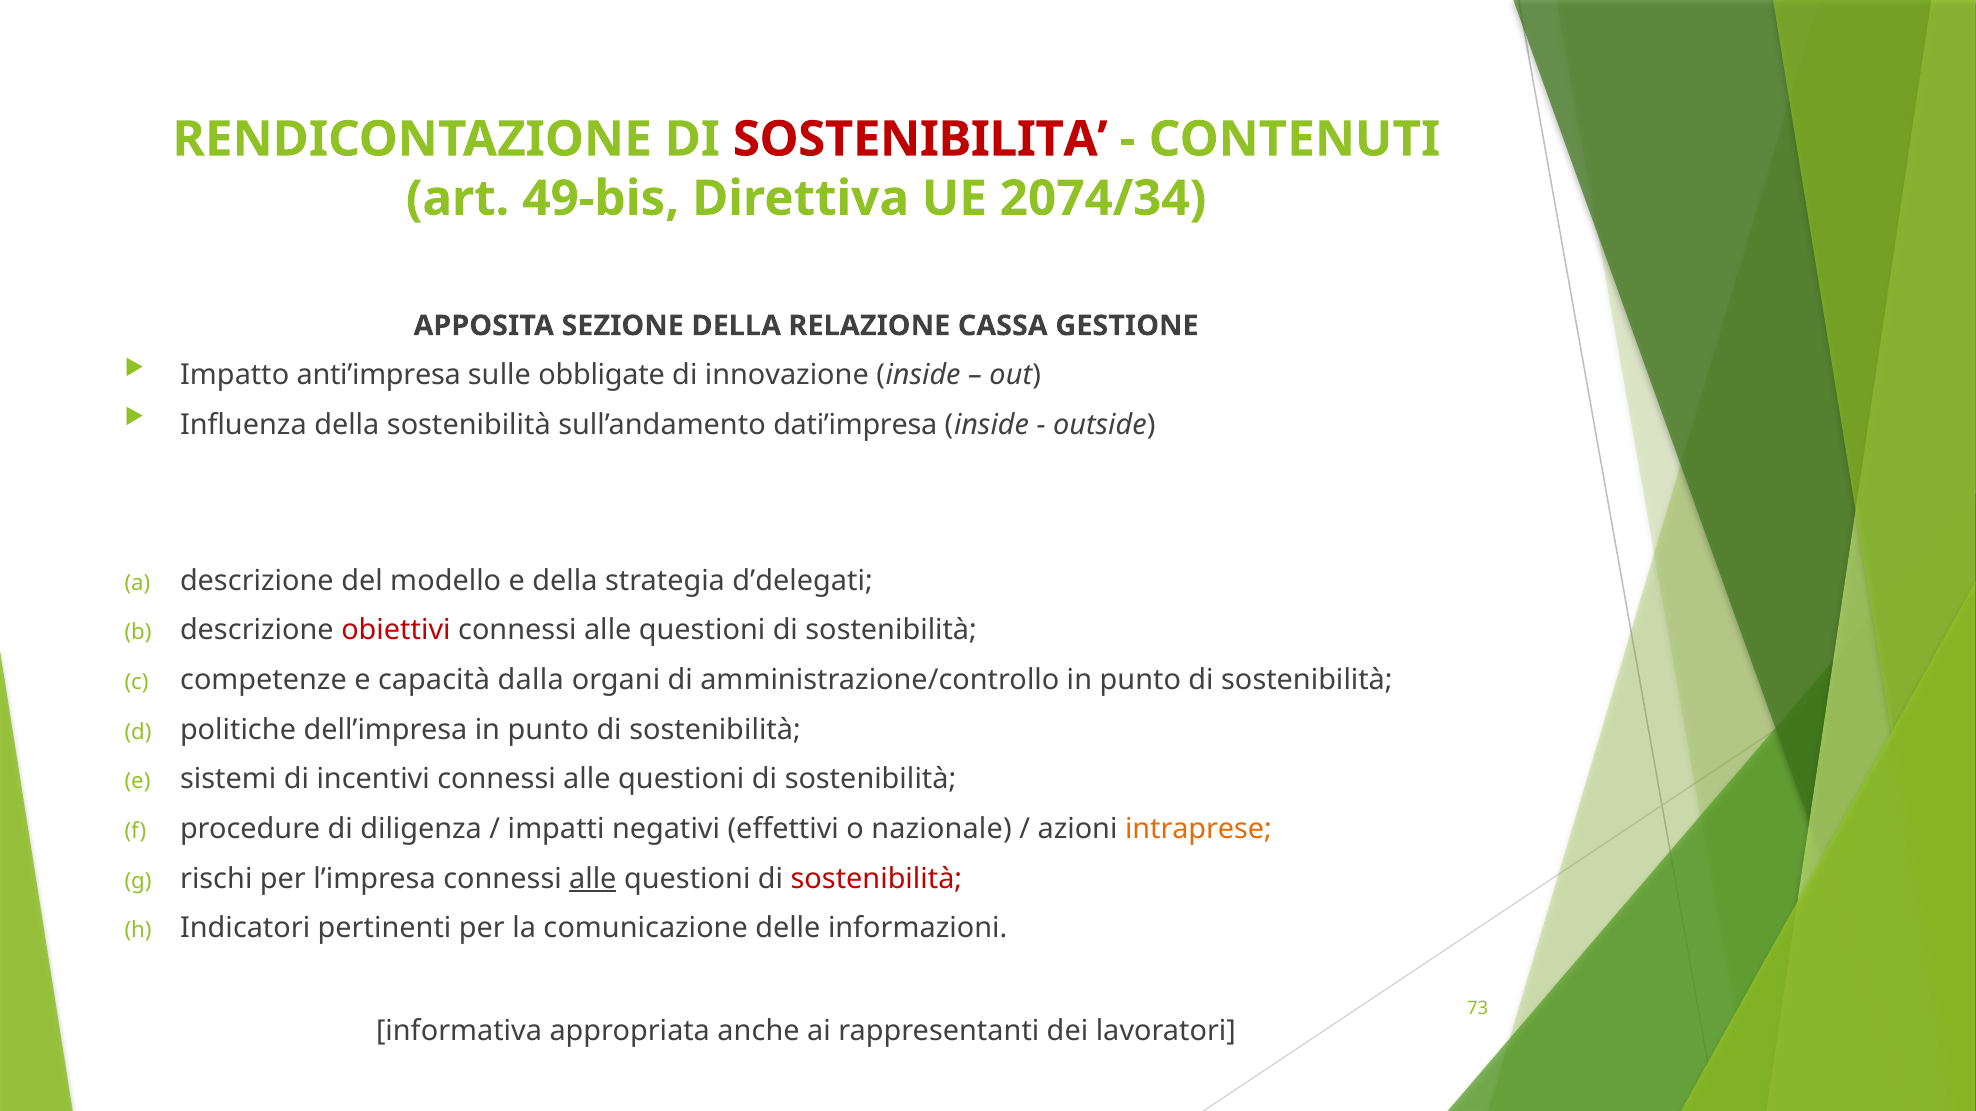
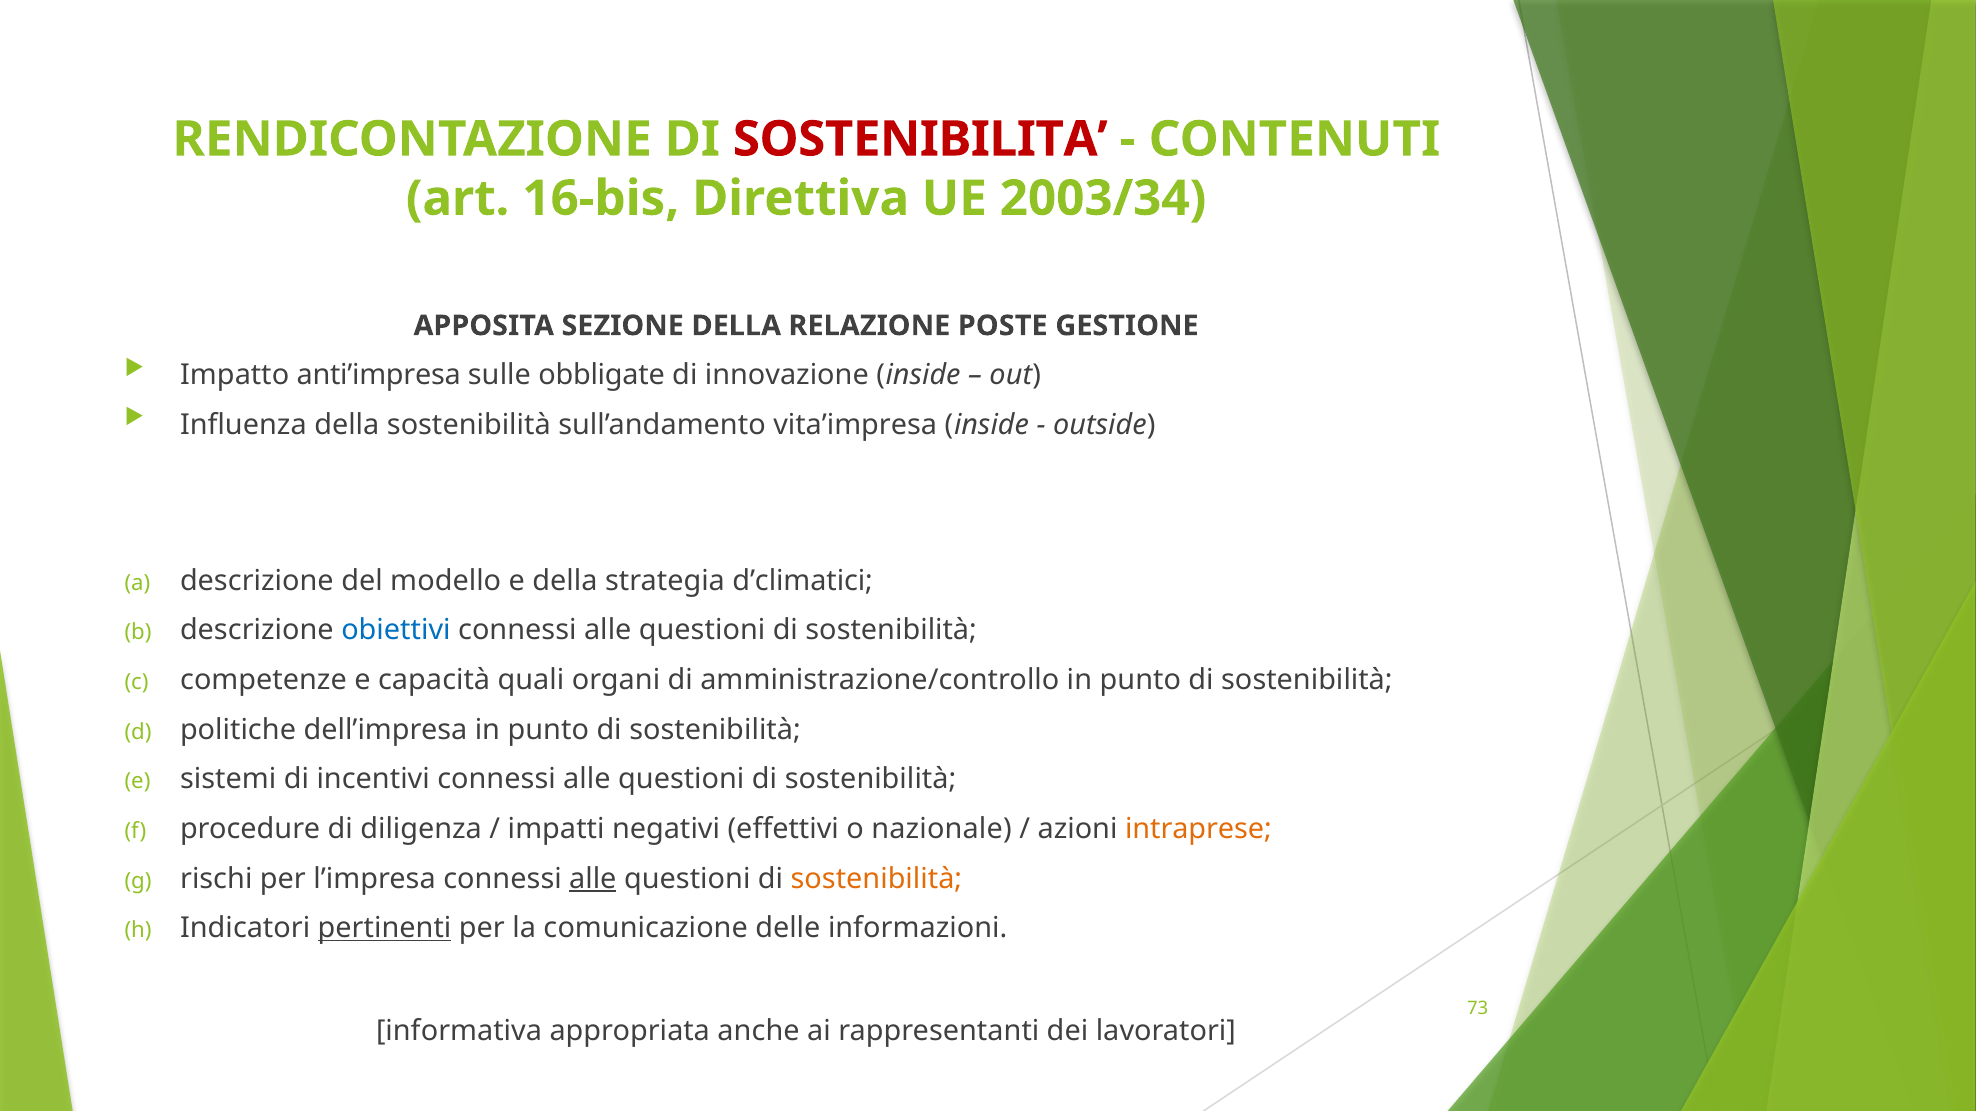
49-bis: 49-bis -> 16-bis (601, 199)
2074/34: 2074/34 -> 2003/34 (1103, 199)
CASSA: CASSA -> POSTE (1003, 326)
dati’impresa: dati’impresa -> vita’impresa (855, 425)
d’delegati: d’delegati -> d’climatici (803, 581)
obiettivi colour: red -> blue (396, 631)
dalla: dalla -> quali (531, 680)
sostenibilità colour: red -> orange (876, 879)
pertinenti underline: none -> present (385, 929)
